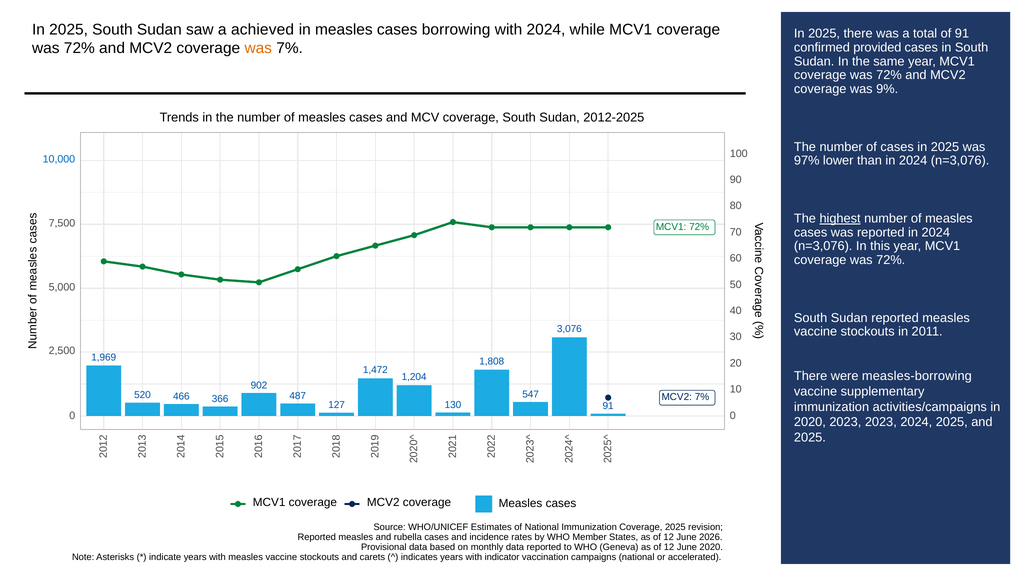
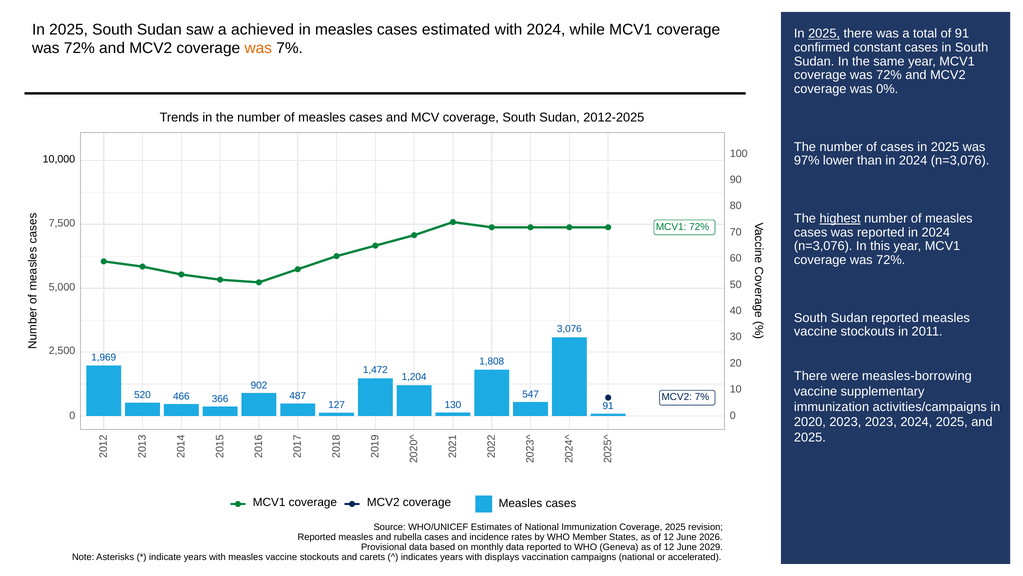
borrowing: borrowing -> estimated (456, 29)
2025 underline: none -> present (824, 34)
provided: provided -> constant (877, 47)
9%: 9% -> 0% (887, 89)
10,000 colour: blue -> black (59, 159)
June 2020: 2020 -> 2029 (711, 547)
indicator: indicator -> displays (502, 557)
